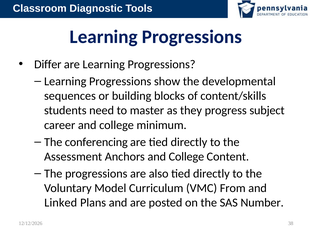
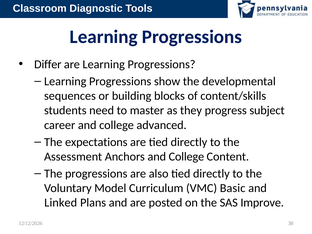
minimum: minimum -> advanced (162, 125)
conferencing: conferencing -> expectations (96, 142)
From: From -> Basic (233, 188)
Number: Number -> Improve (262, 203)
